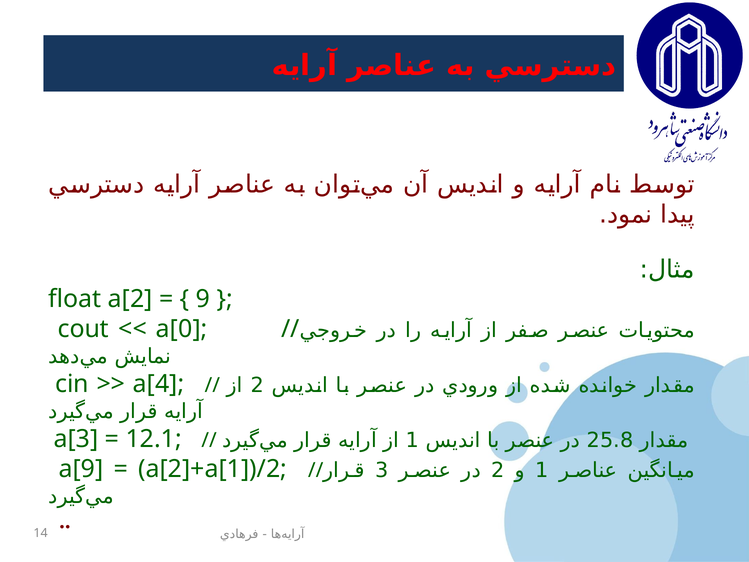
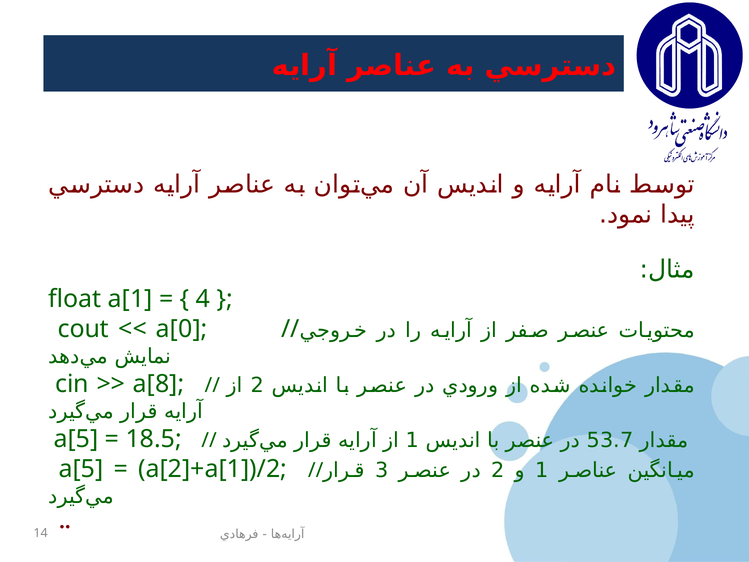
a[2: a[2 -> a[1 (130, 299)
9: 9 -> 4 (203, 299)
a[4: a[4 -> a[8 (159, 384)
25.8: 25.8 -> 53.7 (610, 440)
a[3: a[3 -> a[5 (76, 439)
12.1: 12.1 -> 18.5 (154, 439)
a[9: a[9 -> a[5 (81, 469)
